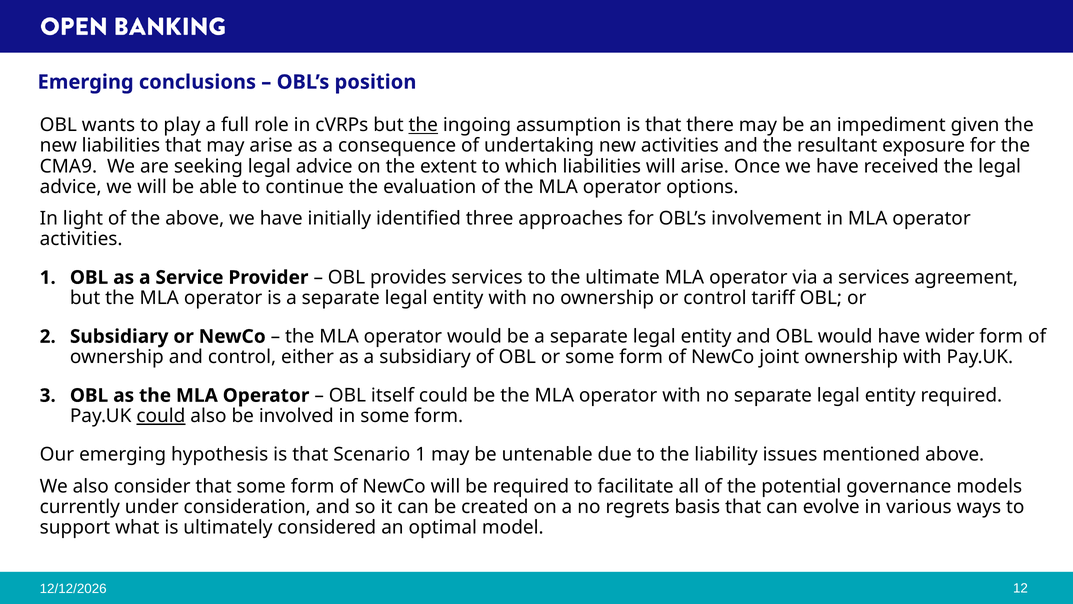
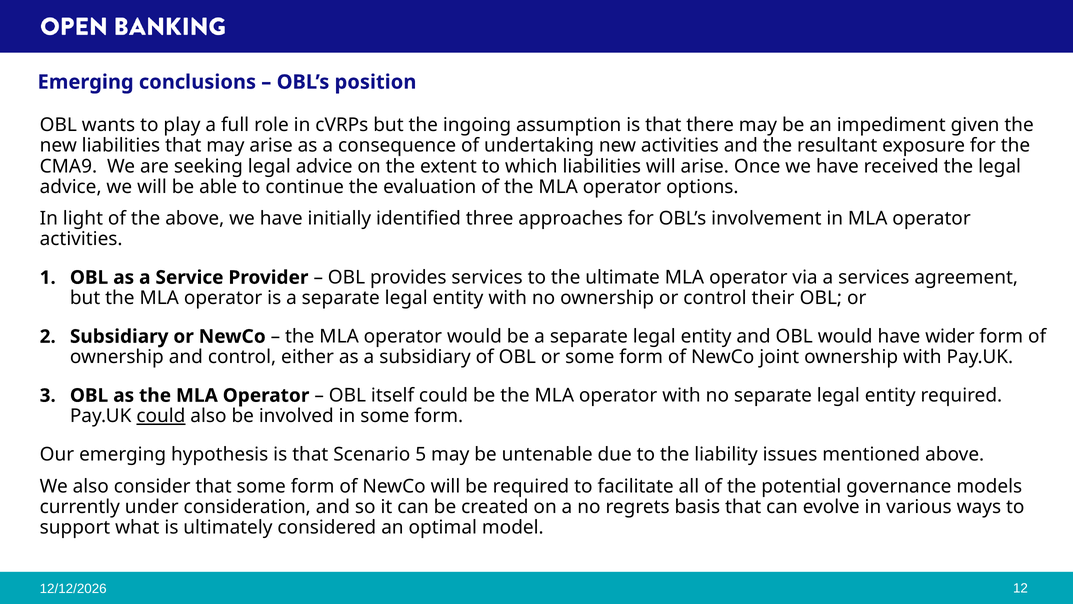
the underline: present -> none (423, 125)
tariff: tariff -> their (773, 298)
Scenario 1: 1 -> 5 (421, 454)
